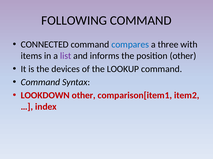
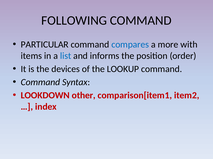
CONNECTED: CONNECTED -> PARTICULAR (45, 45)
three: three -> more (168, 45)
list colour: purple -> blue (66, 56)
position other: other -> order (183, 56)
